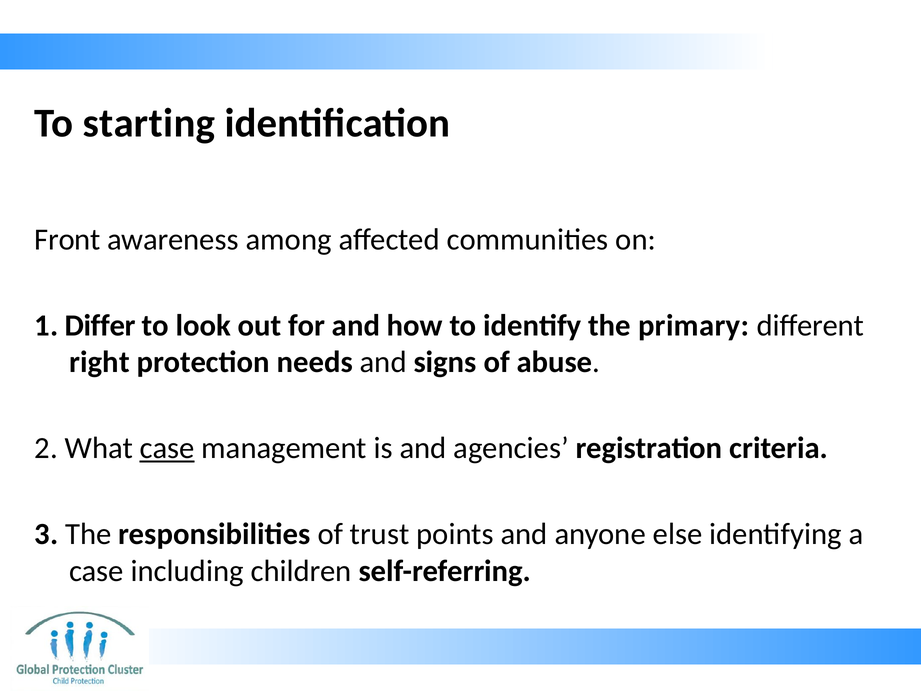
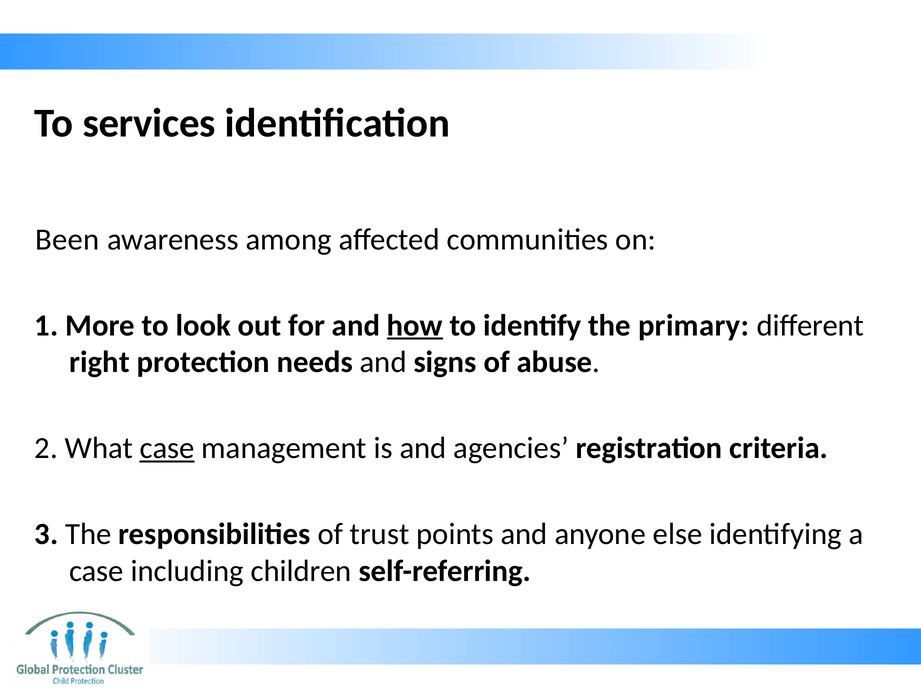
starting: starting -> services (149, 123)
Front: Front -> Been (67, 239)
Differ: Differ -> More (100, 325)
how underline: none -> present (415, 325)
